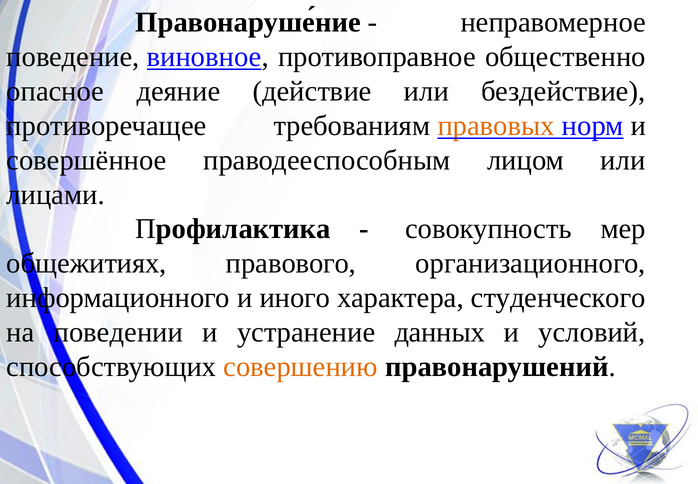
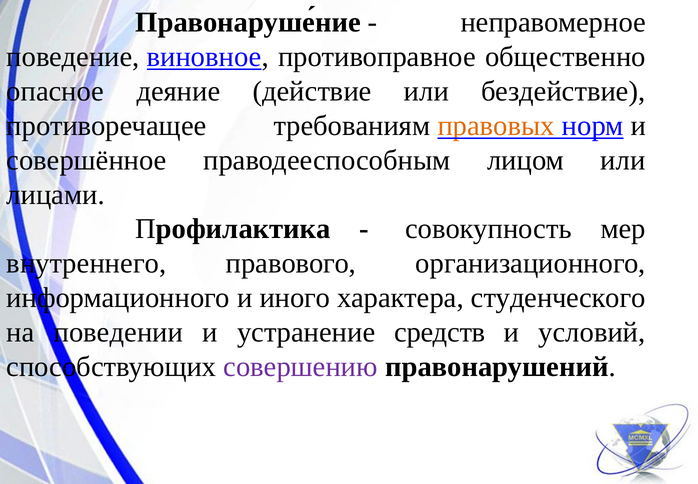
общежитиях: общежитиях -> внутреннего (86, 263)
данных: данных -> средств (440, 332)
совершению colour: orange -> purple (301, 366)
